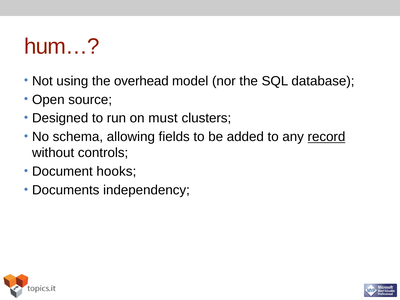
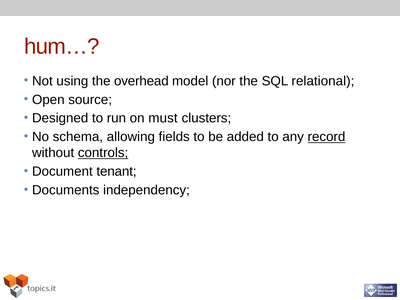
database: database -> relational (323, 81)
controls underline: none -> present (103, 153)
hooks: hooks -> tenant (117, 172)
